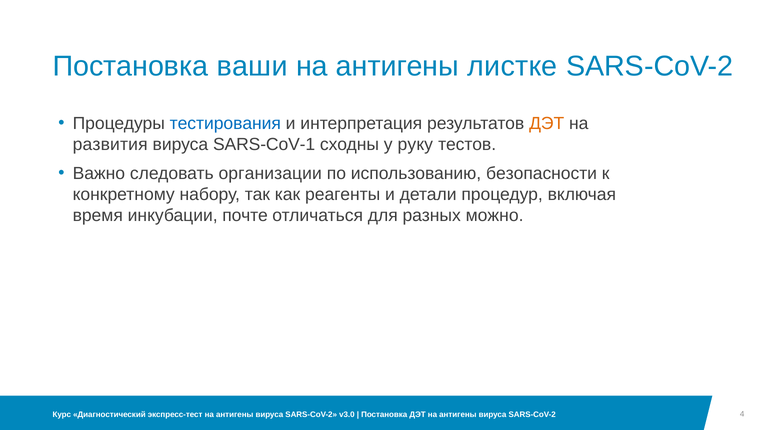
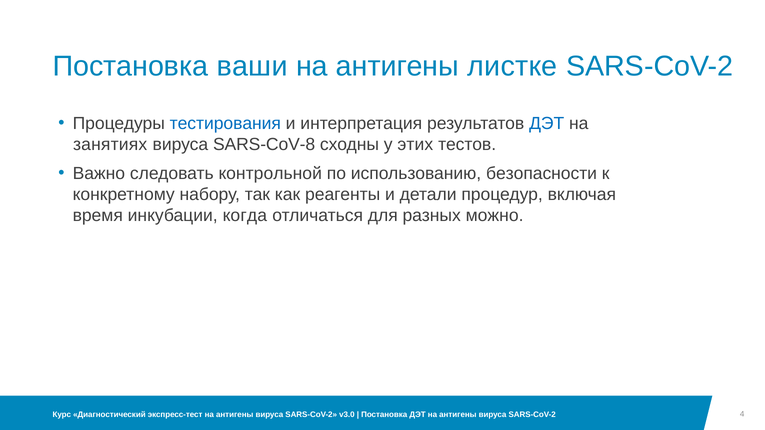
ДЭТ colour: orange -> blue (547, 124)
развития: развития -> занятиях (110, 145)
SARS-CoV-1: SARS-CoV-1 -> SARS-CoV-8 (264, 145)
руку: руку -> этих (415, 145)
организации: организации -> контрольной (270, 174)
почте: почте -> когда (245, 216)
